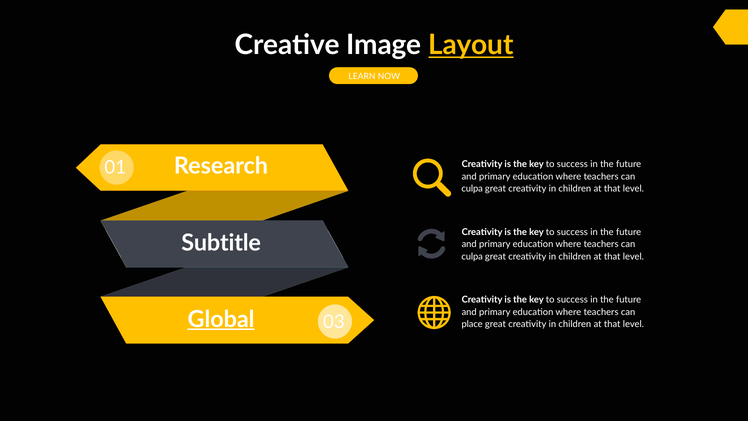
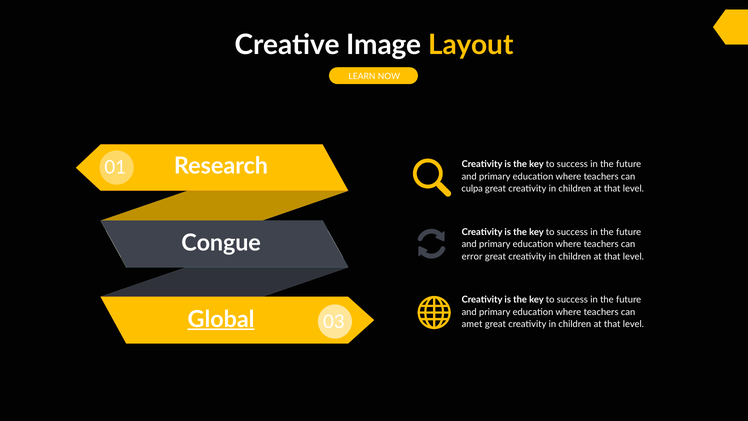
Layout underline: present -> none (471, 45)
Subtitle: Subtitle -> Congue (221, 243)
culpa: culpa -> error (472, 257)
place: place -> amet (472, 324)
